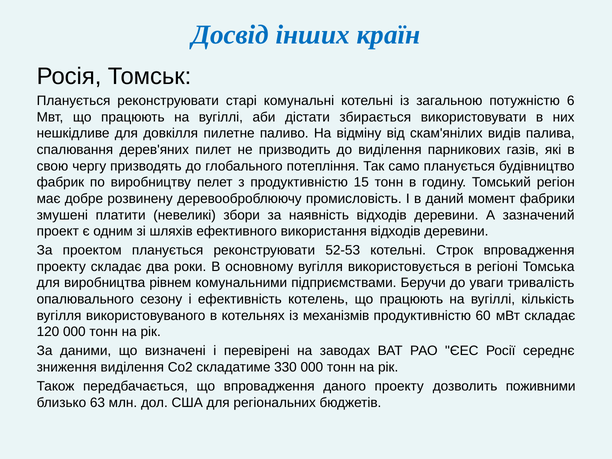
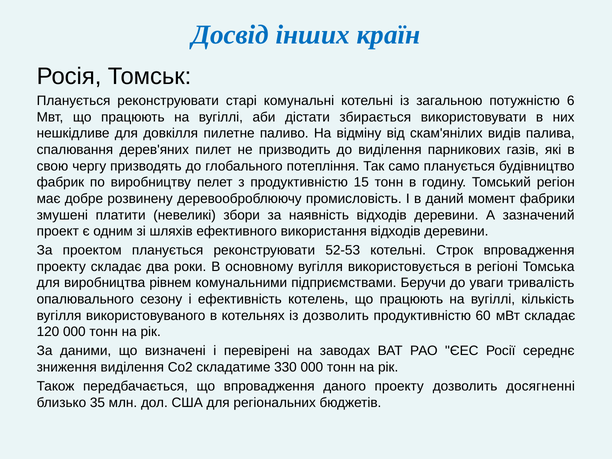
із механізмів: механізмів -> дозволить (336, 316)
поживними: поживними -> досягненні (540, 386)
63: 63 -> 35 (97, 403)
